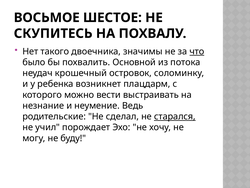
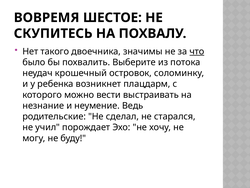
ВОСЬМОЕ: ВОСЬМОЕ -> ВОВРЕМЯ (47, 18)
Основной: Основной -> Выберите (134, 62)
старался underline: present -> none (175, 116)
